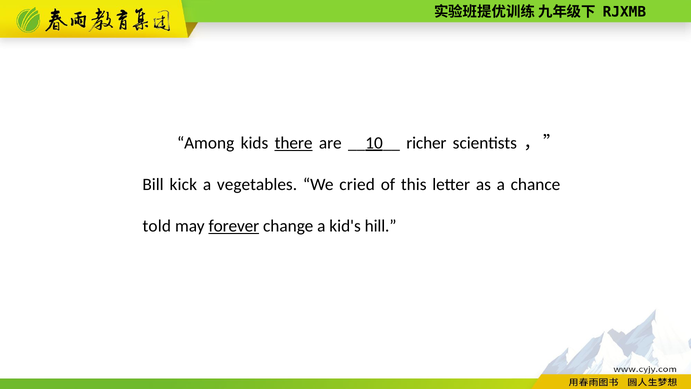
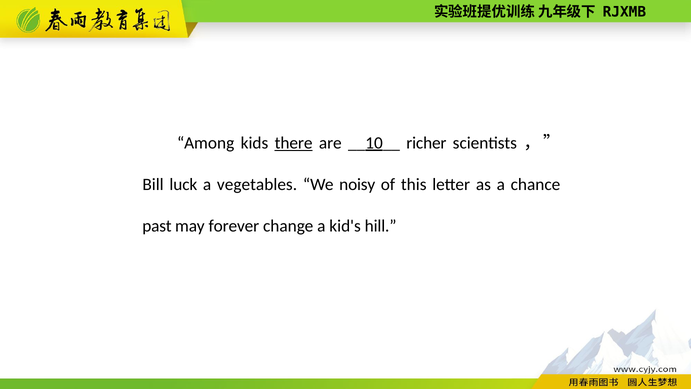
kick: kick -> luck (183, 184)
cried: cried -> noisy (357, 184)
told: told -> past (157, 226)
forever underline: present -> none (234, 226)
